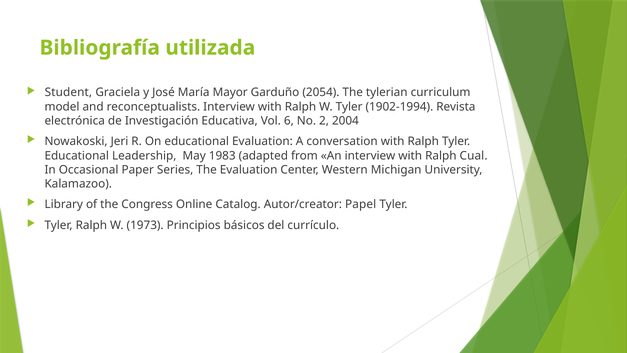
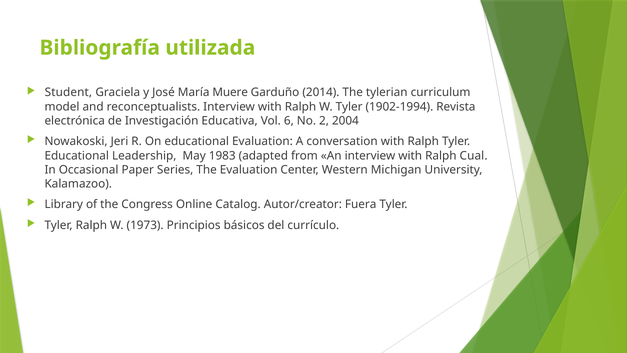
Mayor: Mayor -> Muere (230, 93)
2054: 2054 -> 2014 (321, 93)
Papel: Papel -> Fuera (361, 204)
